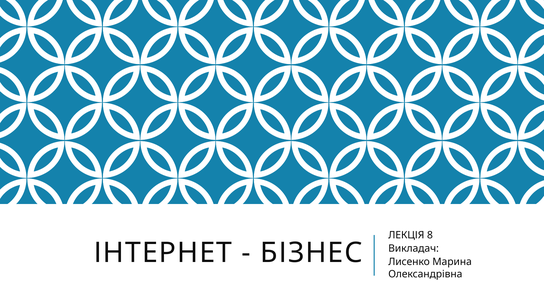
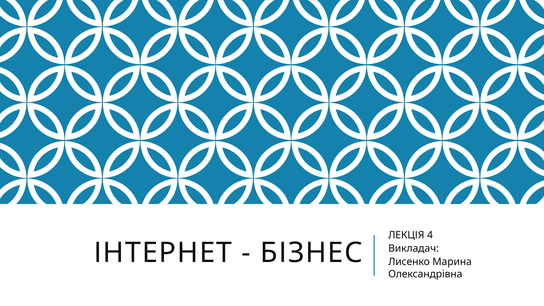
8: 8 -> 4 (430, 235)
